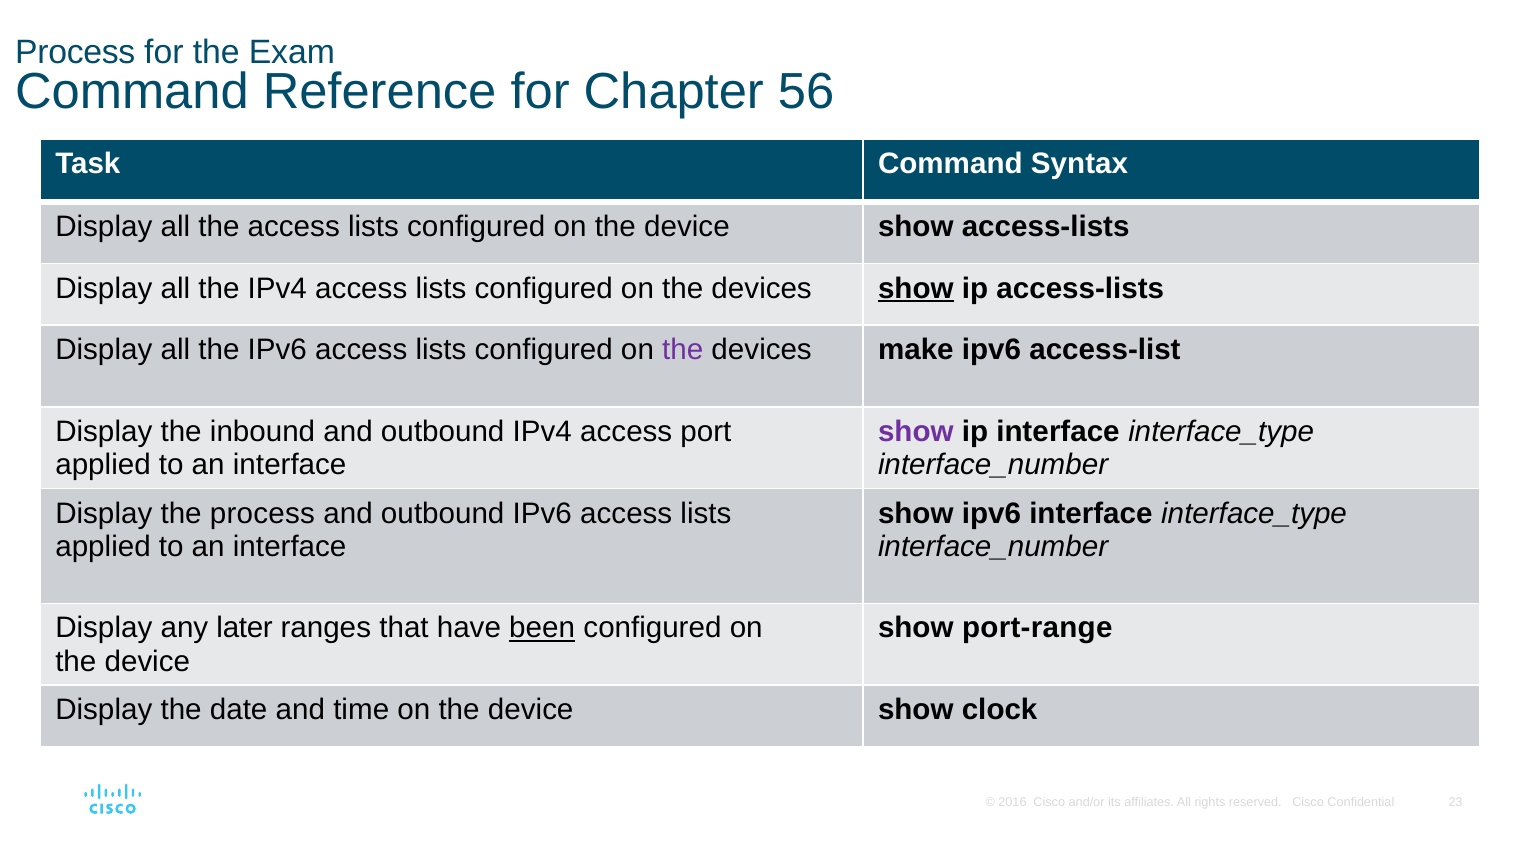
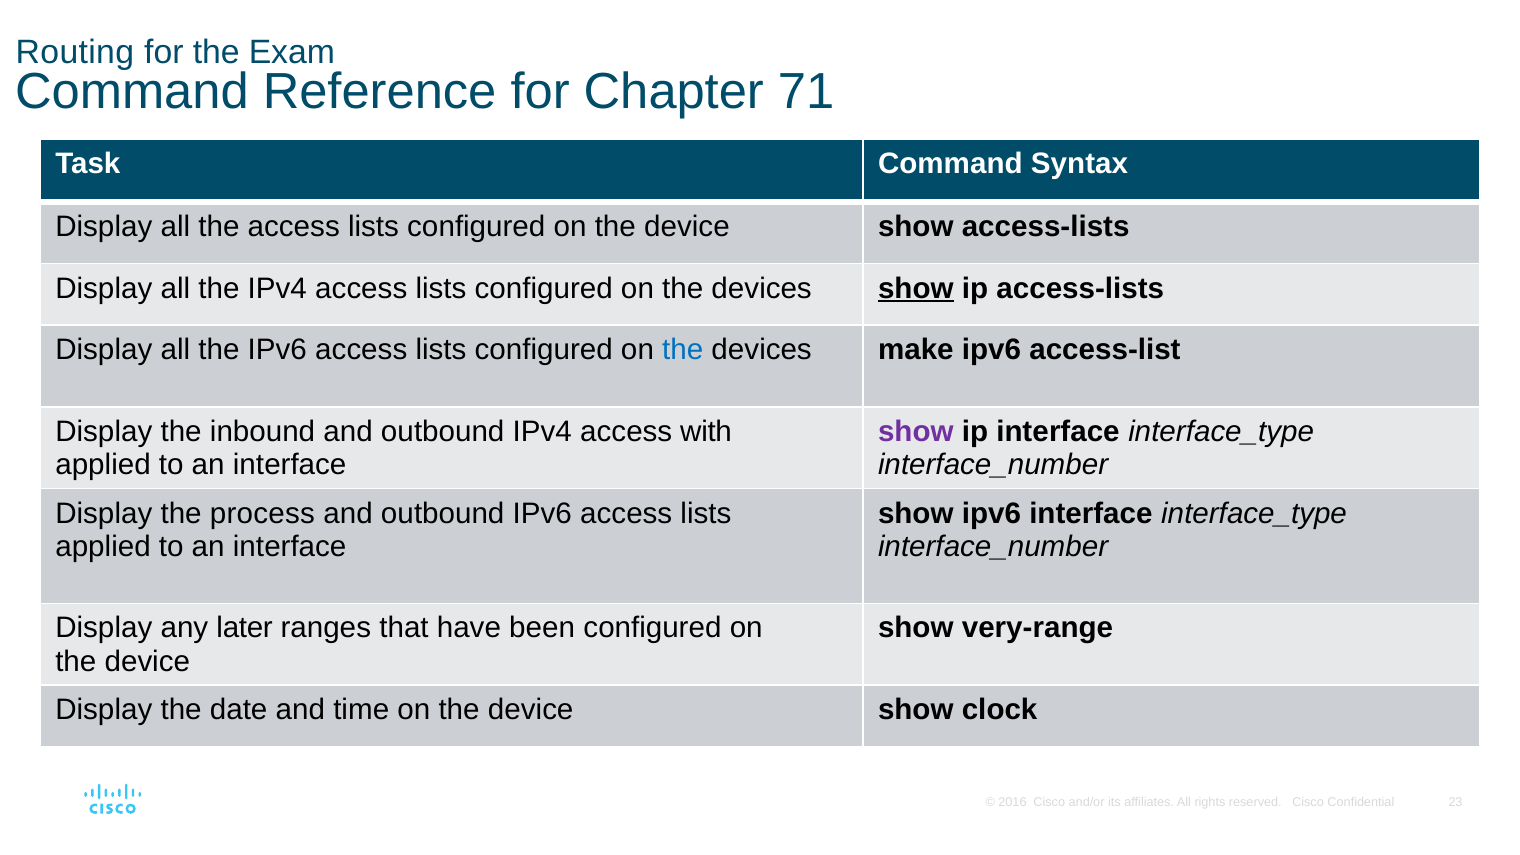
Process: Process -> Routing (75, 52)
56: 56 -> 71 (806, 92)
the colour: purple -> blue (683, 350)
port: port -> with (706, 432)
been underline: present -> none (542, 628)
port-range: port-range -> very-range (1037, 628)
